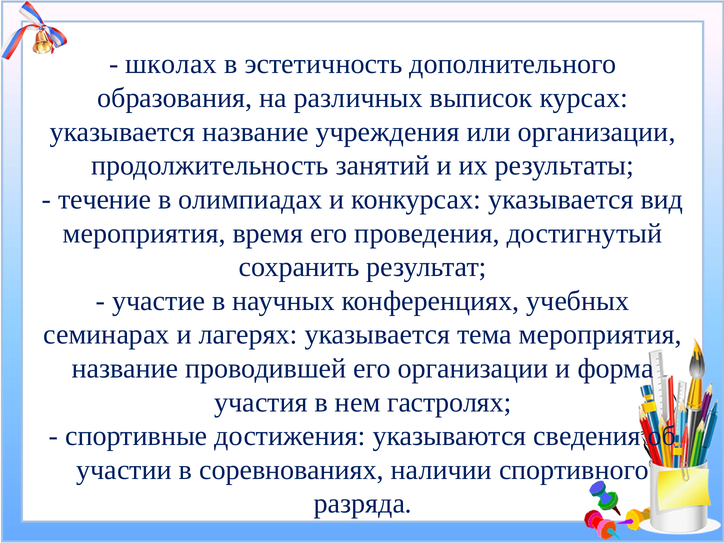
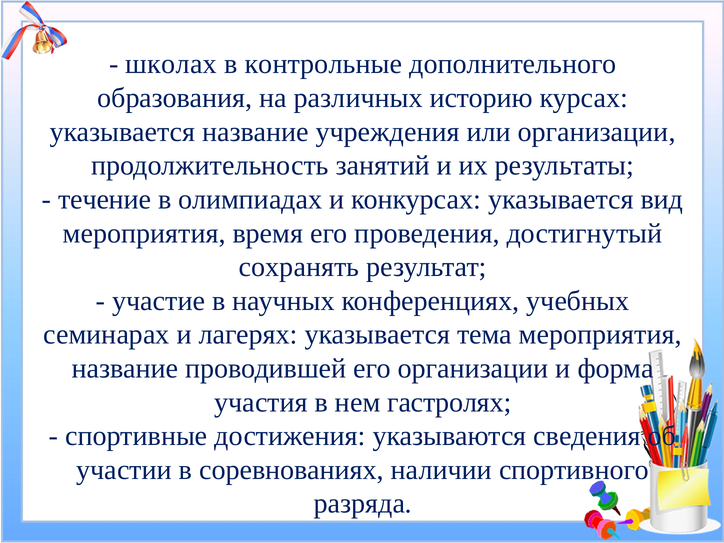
эстетичность: эстетичность -> контрольные (323, 64)
выписок: выписок -> историю (481, 98)
сохранить: сохранить -> сохранять (299, 267)
